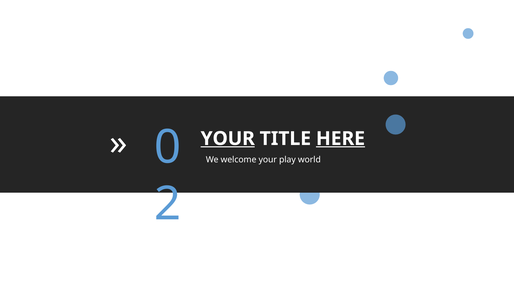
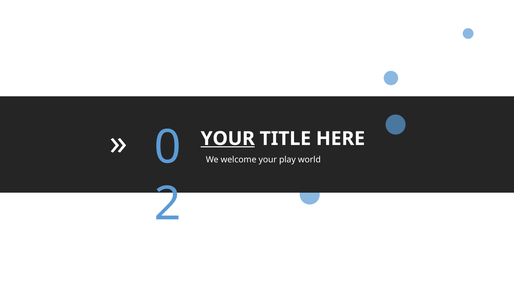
HERE underline: present -> none (340, 139)
